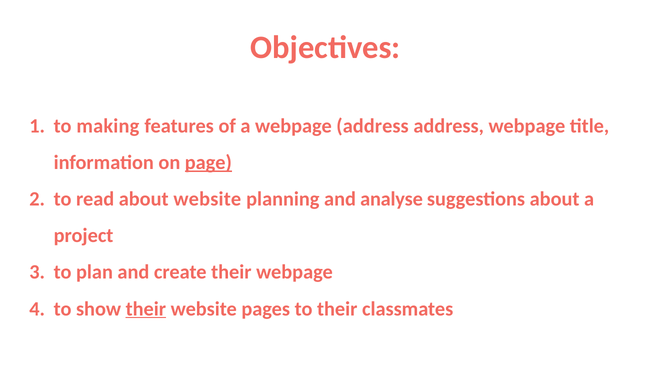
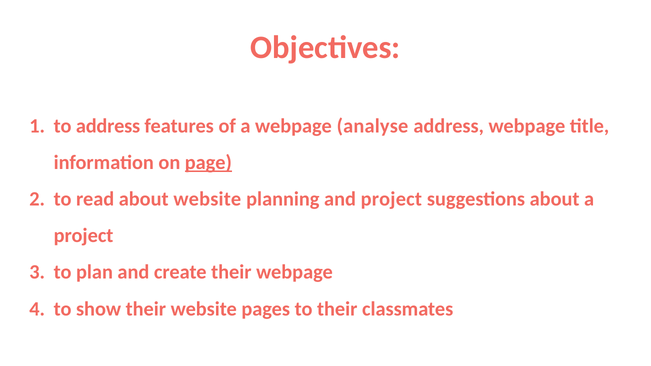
to making: making -> address (108, 126)
webpage address: address -> analyse (372, 126)
and analyse: analyse -> project (391, 199)
their underline: present -> none (146, 309)
